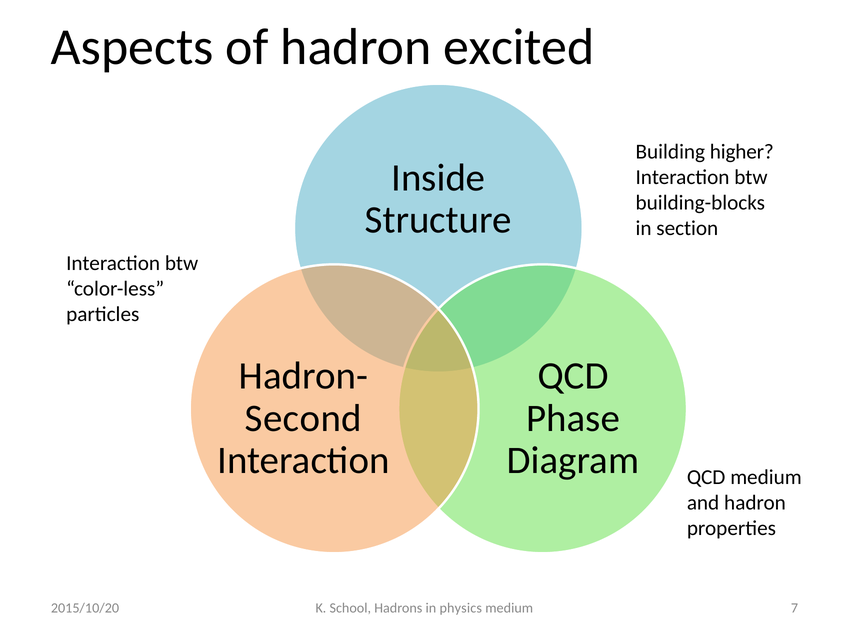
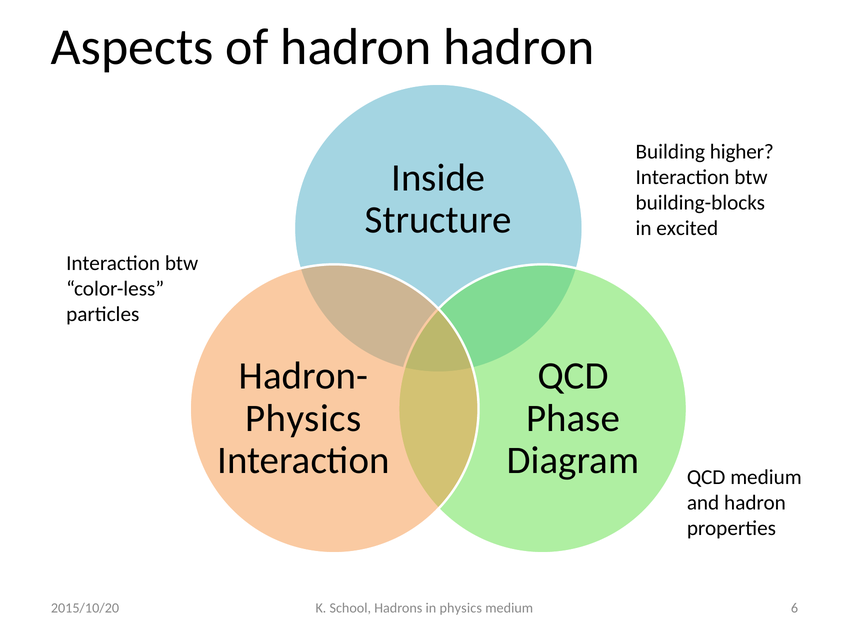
hadron excited: excited -> hadron (519, 47)
section: section -> excited (687, 228)
Second: Second -> Physics (303, 418)
7: 7 -> 6 (795, 608)
